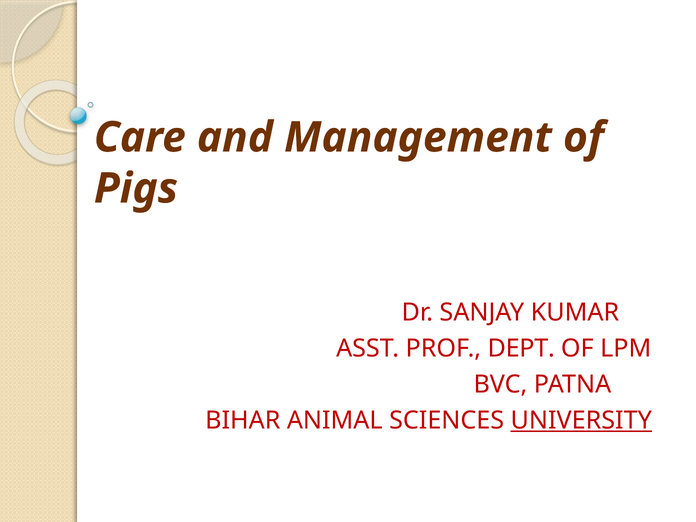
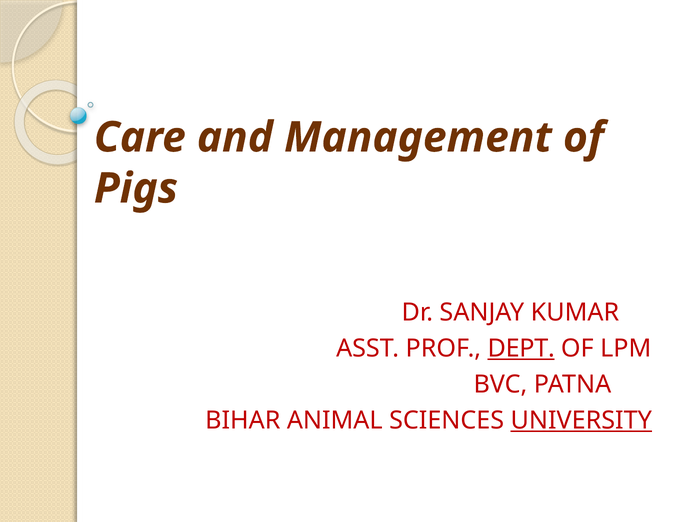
DEPT underline: none -> present (521, 349)
